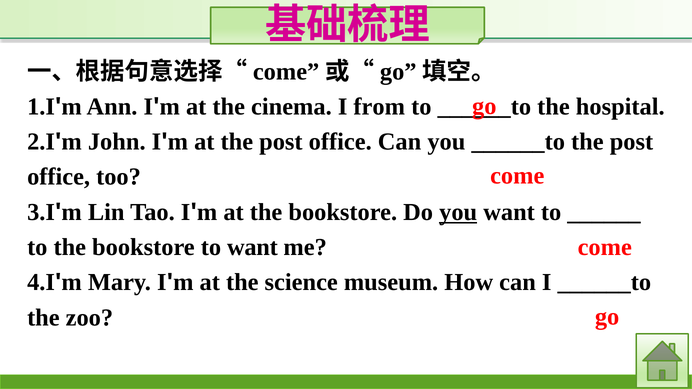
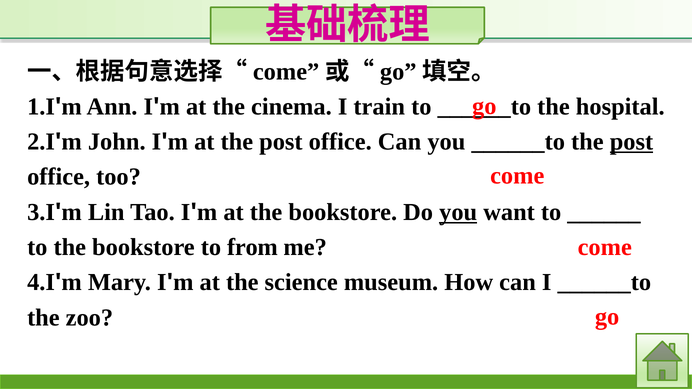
from: from -> train (379, 107)
post underline: none -> present (631, 142)
to want: want -> from (252, 247)
